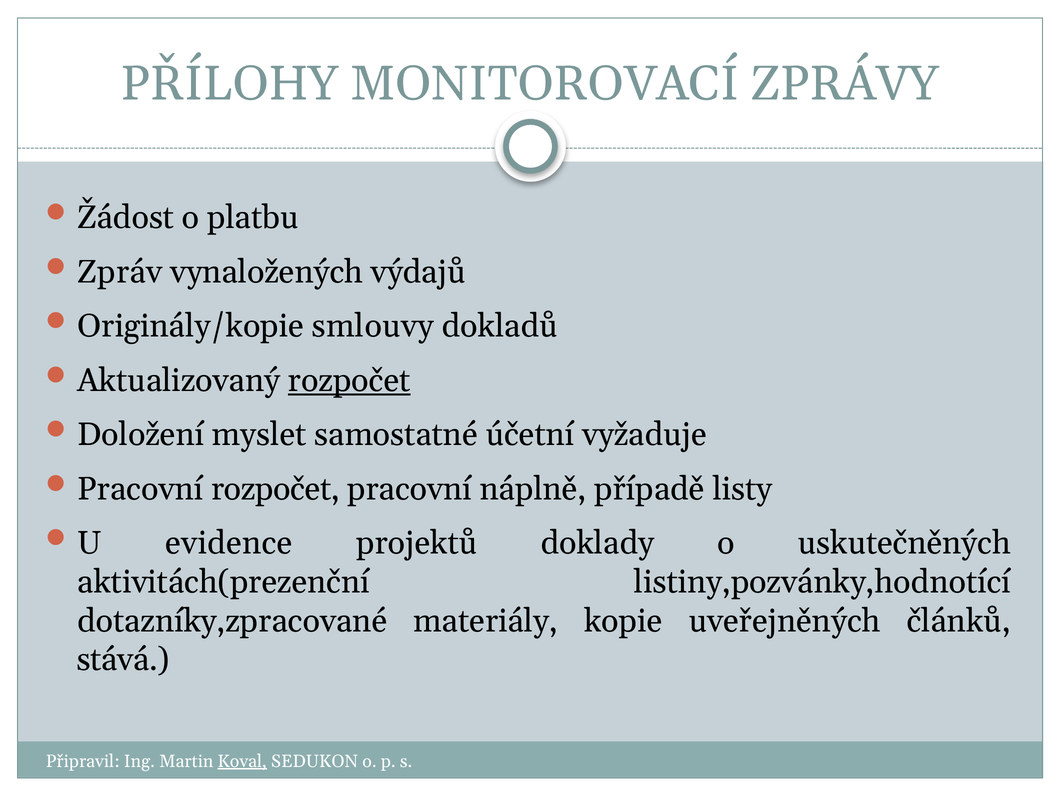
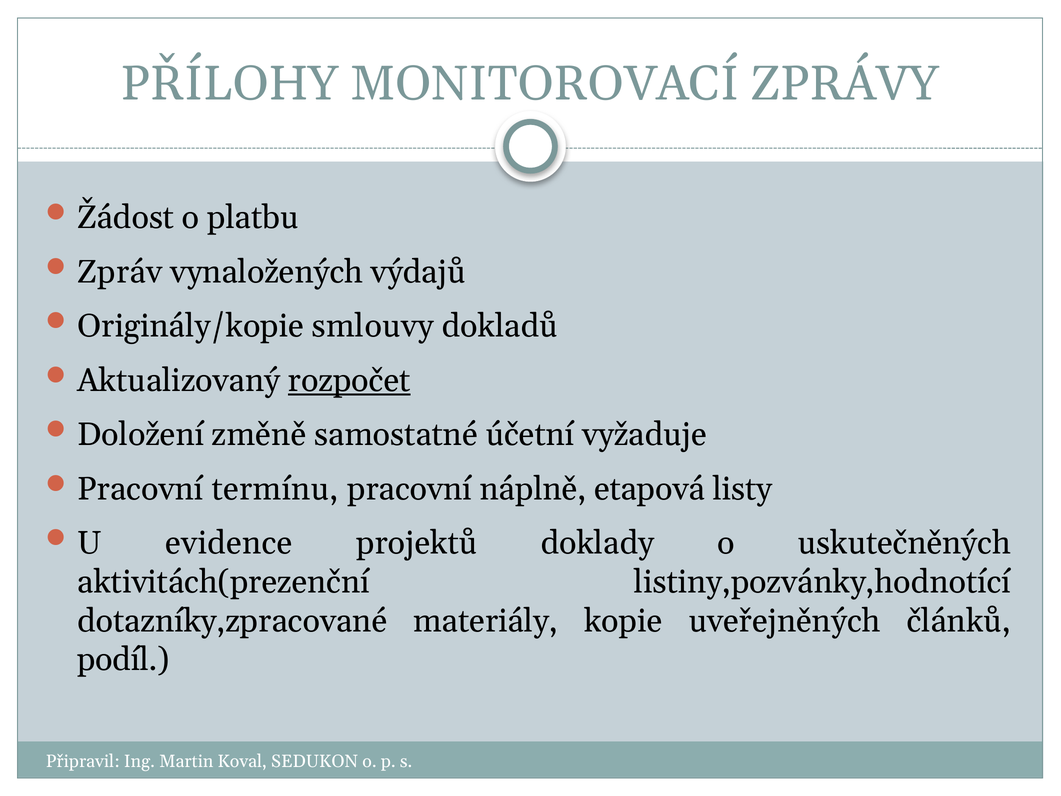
myslet: myslet -> změně (259, 434)
Pracovní rozpočet: rozpočet -> termínu (275, 489)
případě: případě -> etapová (649, 489)
stává: stává -> podíl (123, 660)
Koval underline: present -> none (242, 761)
